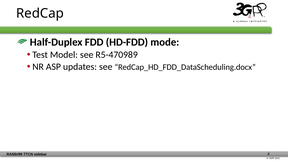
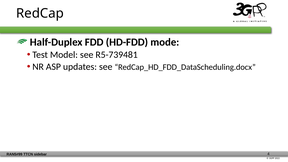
R5-470989: R5-470989 -> R5-739481 (117, 55)
